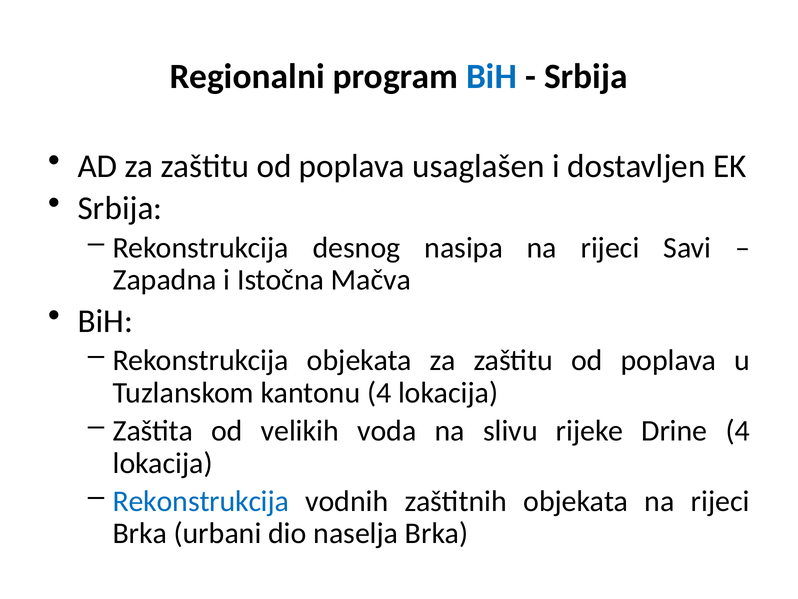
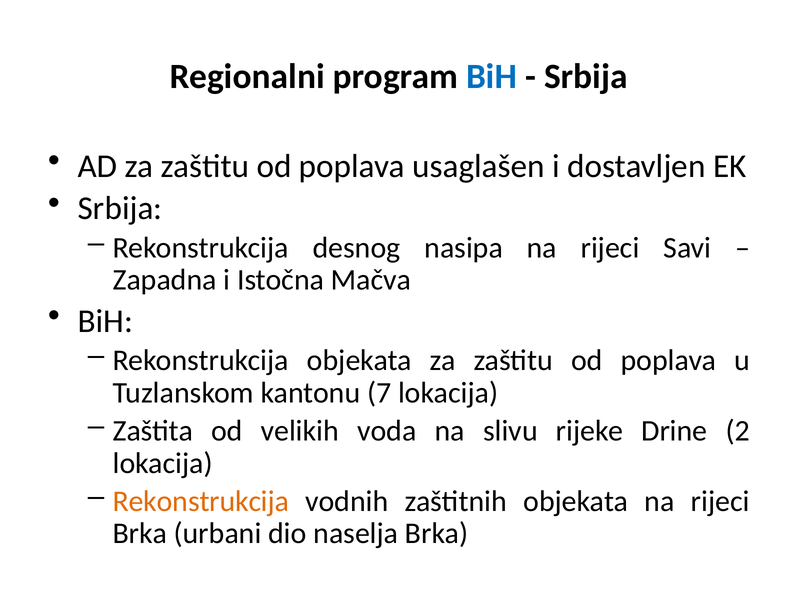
kantonu 4: 4 -> 7 (379, 392)
Drine 4: 4 -> 2 (738, 430)
Rekonstrukcija colour: blue -> orange (201, 501)
